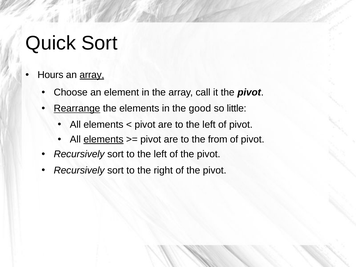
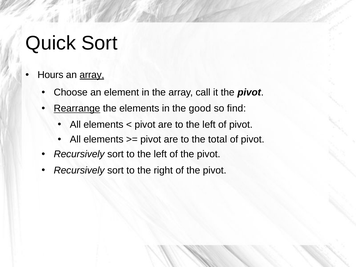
little: little -> find (236, 108)
elements underline: present -> none (103, 139)
from: from -> total (218, 139)
